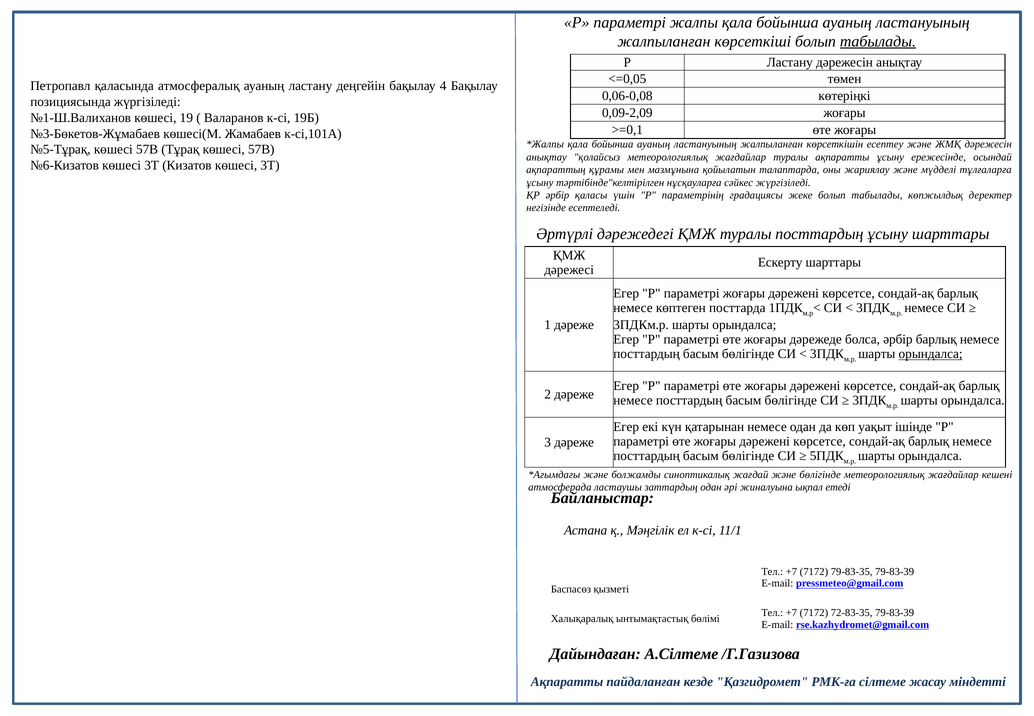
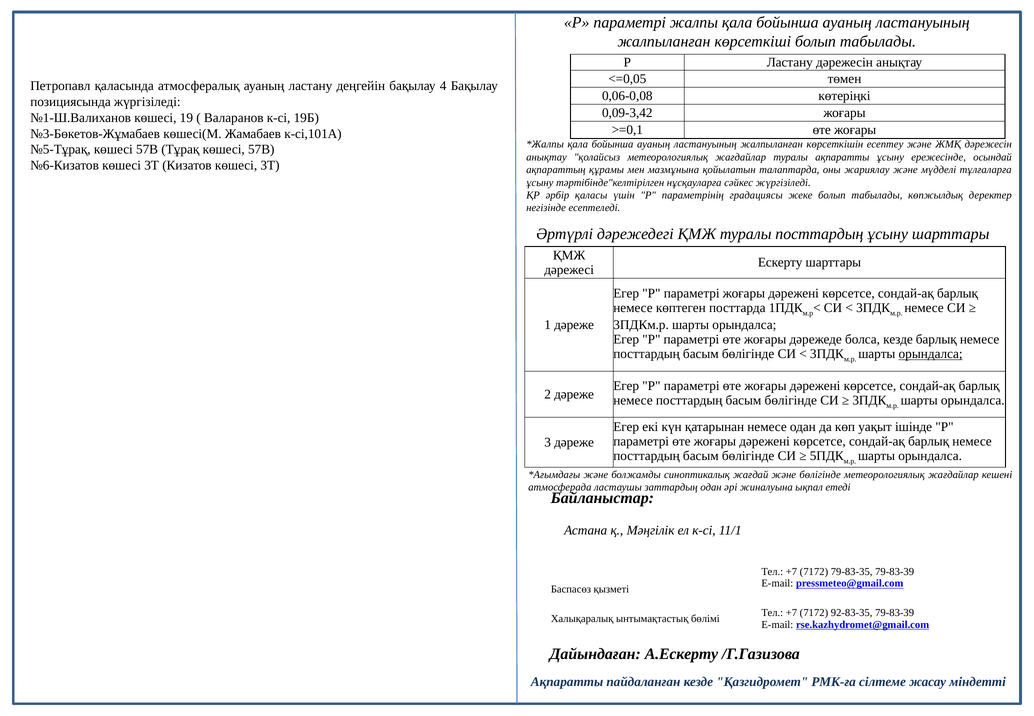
табылады underline: present -> none (878, 41)
0,09-2,09: 0,09-2,09 -> 0,09-3,42 (627, 113)
болса әрбір: әрбір -> кезде (898, 339)
72-83-35: 72-83-35 -> 92-83-35 (852, 613)
А.Сілтеме: А.Сілтеме -> А.Ескерту (681, 654)
